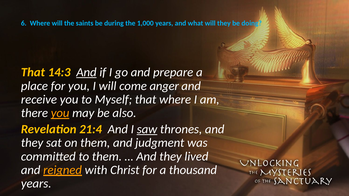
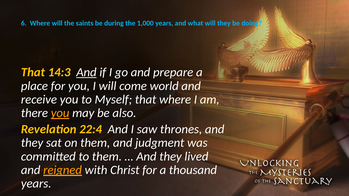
anger: anger -> world (164, 86)
21:4: 21:4 -> 22:4 (91, 129)
saw underline: present -> none (147, 129)
